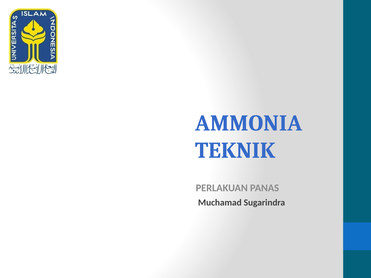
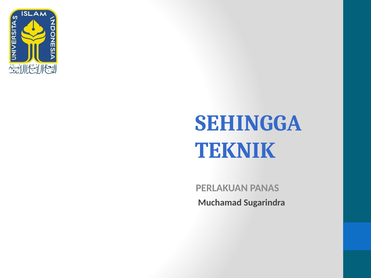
AMMONIA: AMMONIA -> SEHINGGA (249, 123)
